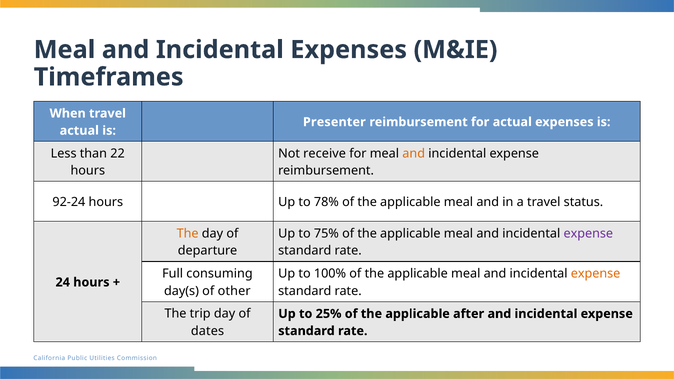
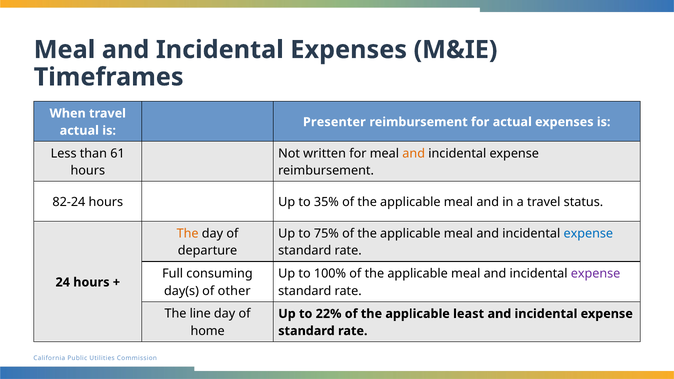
22: 22 -> 61 (118, 154)
receive: receive -> written (325, 154)
92-24: 92-24 -> 82-24 (69, 202)
78%: 78% -> 35% (326, 202)
expense colour: purple -> blue (588, 234)
expense colour: orange -> purple (596, 274)
trip: trip -> line (200, 314)
25%: 25% -> 22% (329, 314)
after: after -> least (469, 314)
dates: dates -> home (208, 331)
